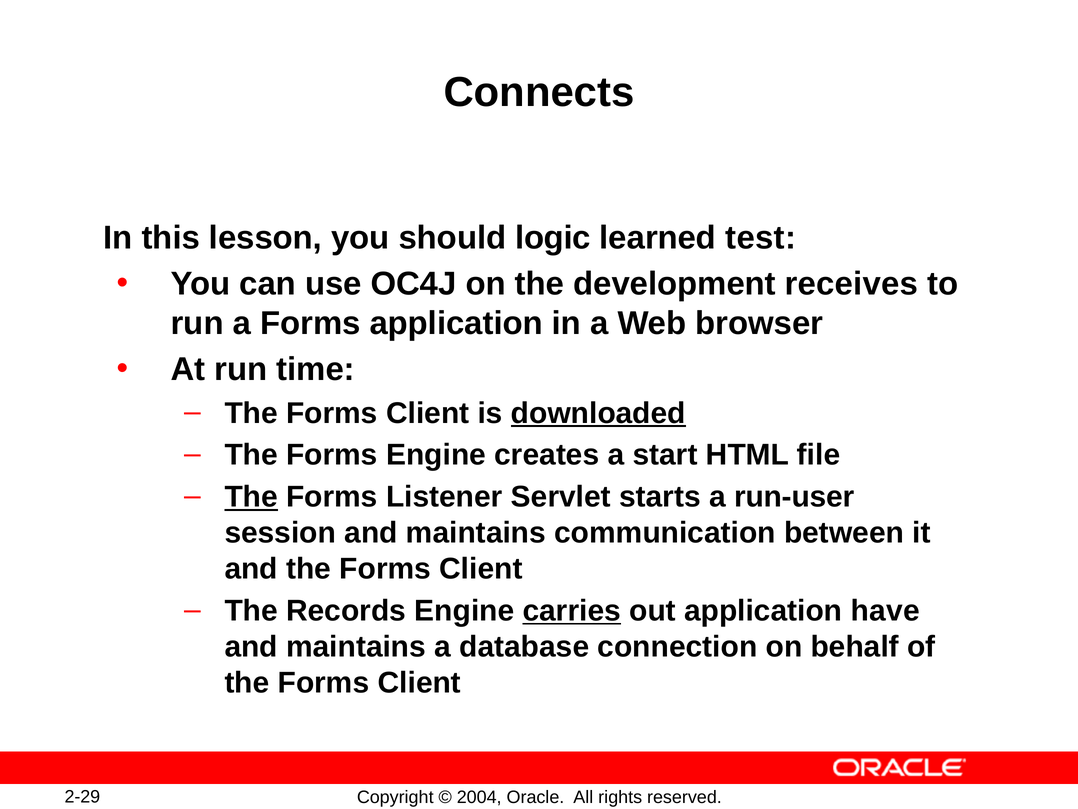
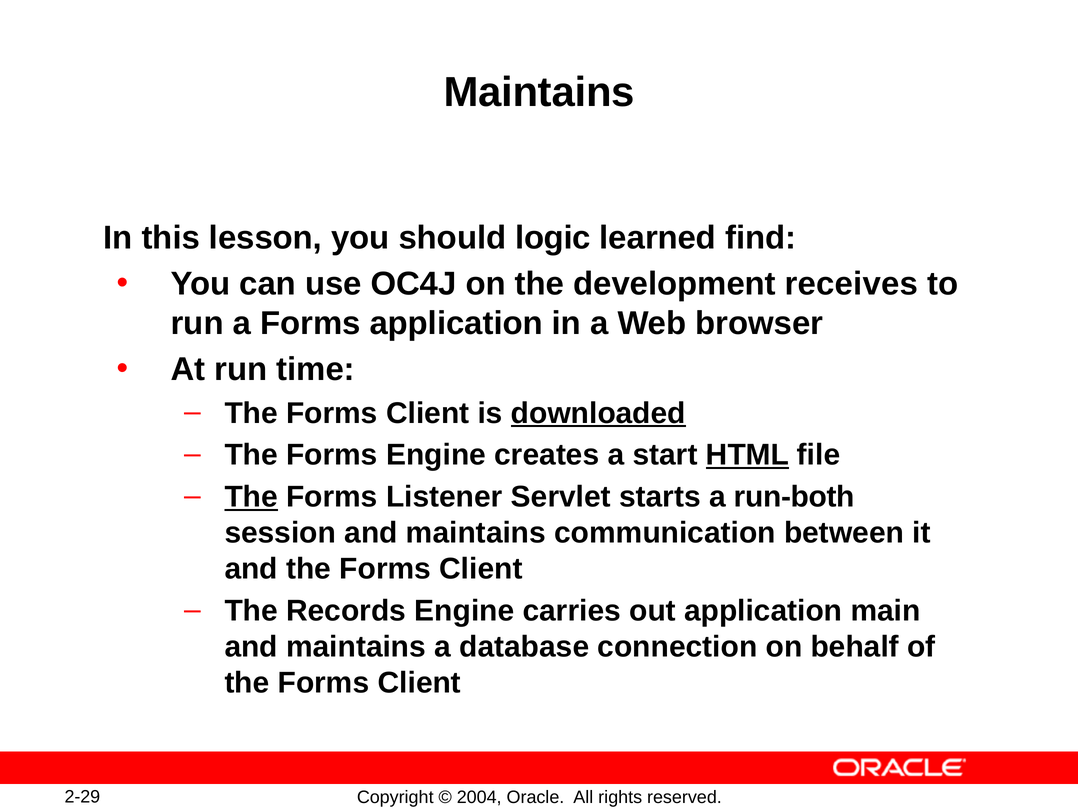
Connects: Connects -> Maintains (539, 92)
test: test -> find (761, 238)
HTML underline: none -> present (747, 455)
run-user: run-user -> run-both (794, 497)
carries underline: present -> none (572, 611)
have: have -> main (885, 611)
